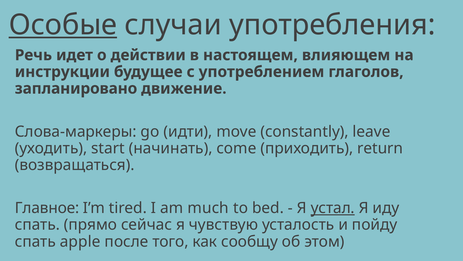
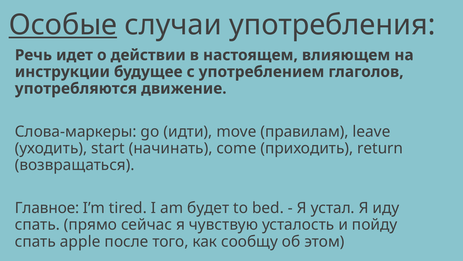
запланировано: запланировано -> употребляются (76, 88)
constantly: constantly -> правилам (305, 131)
much: much -> будет (208, 208)
устал underline: present -> none (333, 208)
